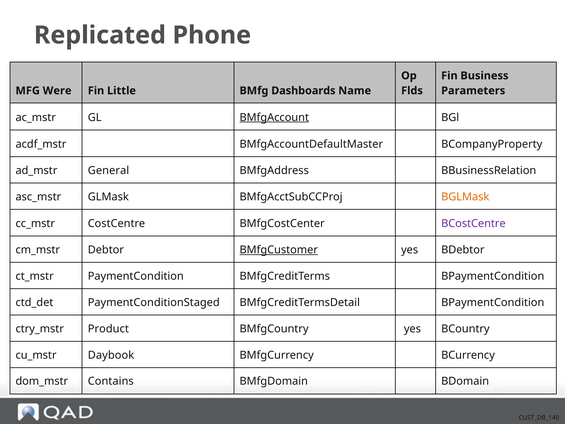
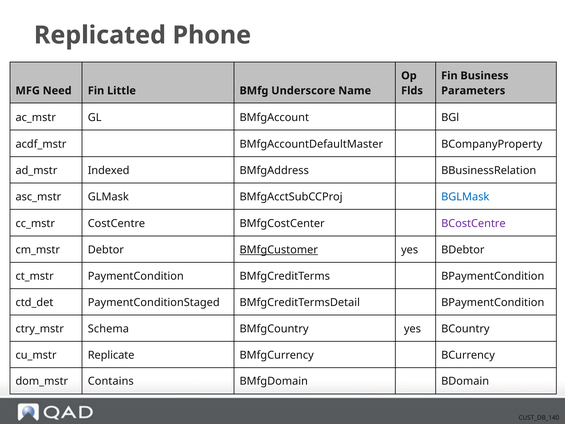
Were: Were -> Need (57, 91)
Dashboards: Dashboards -> Underscore (303, 91)
BMfgAccount underline: present -> none (274, 117)
General: General -> Indexed (109, 170)
BGLMask colour: orange -> blue (465, 197)
Product: Product -> Schema (108, 329)
Daybook: Daybook -> Replicate (111, 355)
